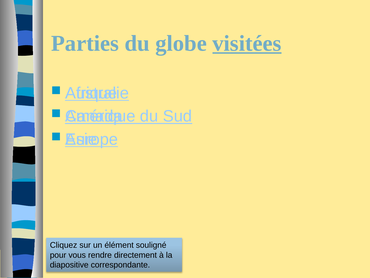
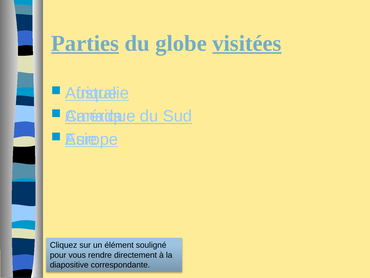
Parties underline: none -> present (85, 43)
